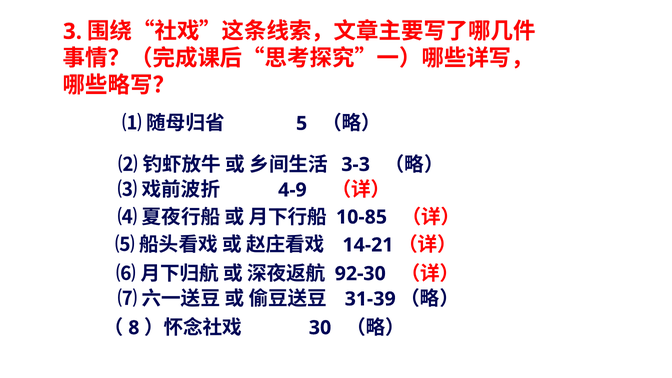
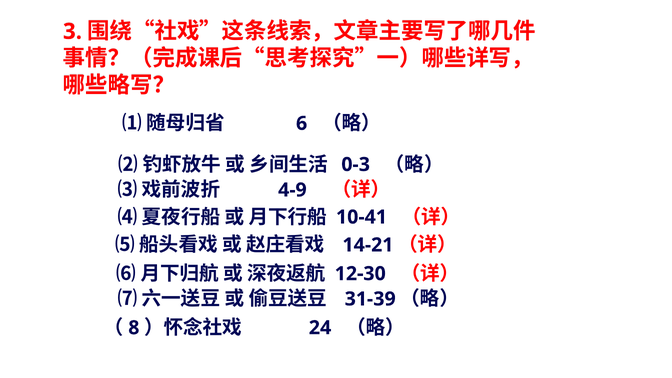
5: 5 -> 6 (302, 123)
3-3: 3-3 -> 0-3 (356, 165)
10-85: 10-85 -> 10-41 (361, 217)
92-30: 92-30 -> 12-30 (360, 274)
30: 30 -> 24 (320, 328)
